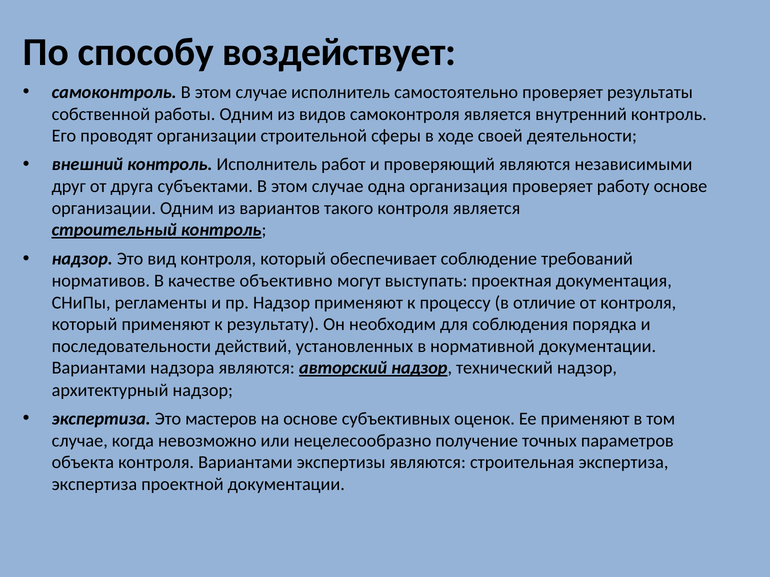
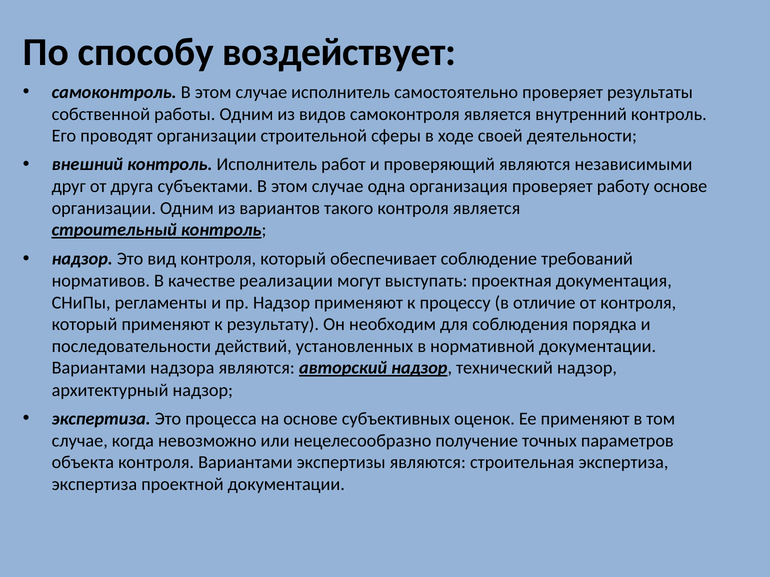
объективно: объективно -> реализации (286, 281)
мастеров: мастеров -> процесса (221, 419)
